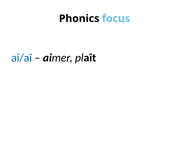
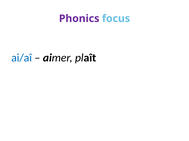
Phonics colour: black -> purple (79, 19)
